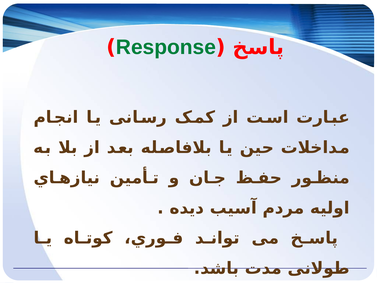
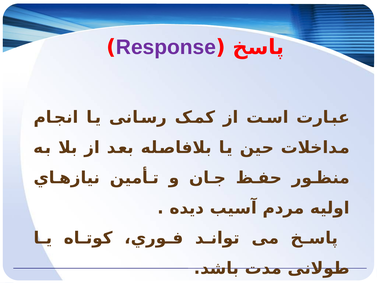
Response colour: green -> purple (166, 47)
